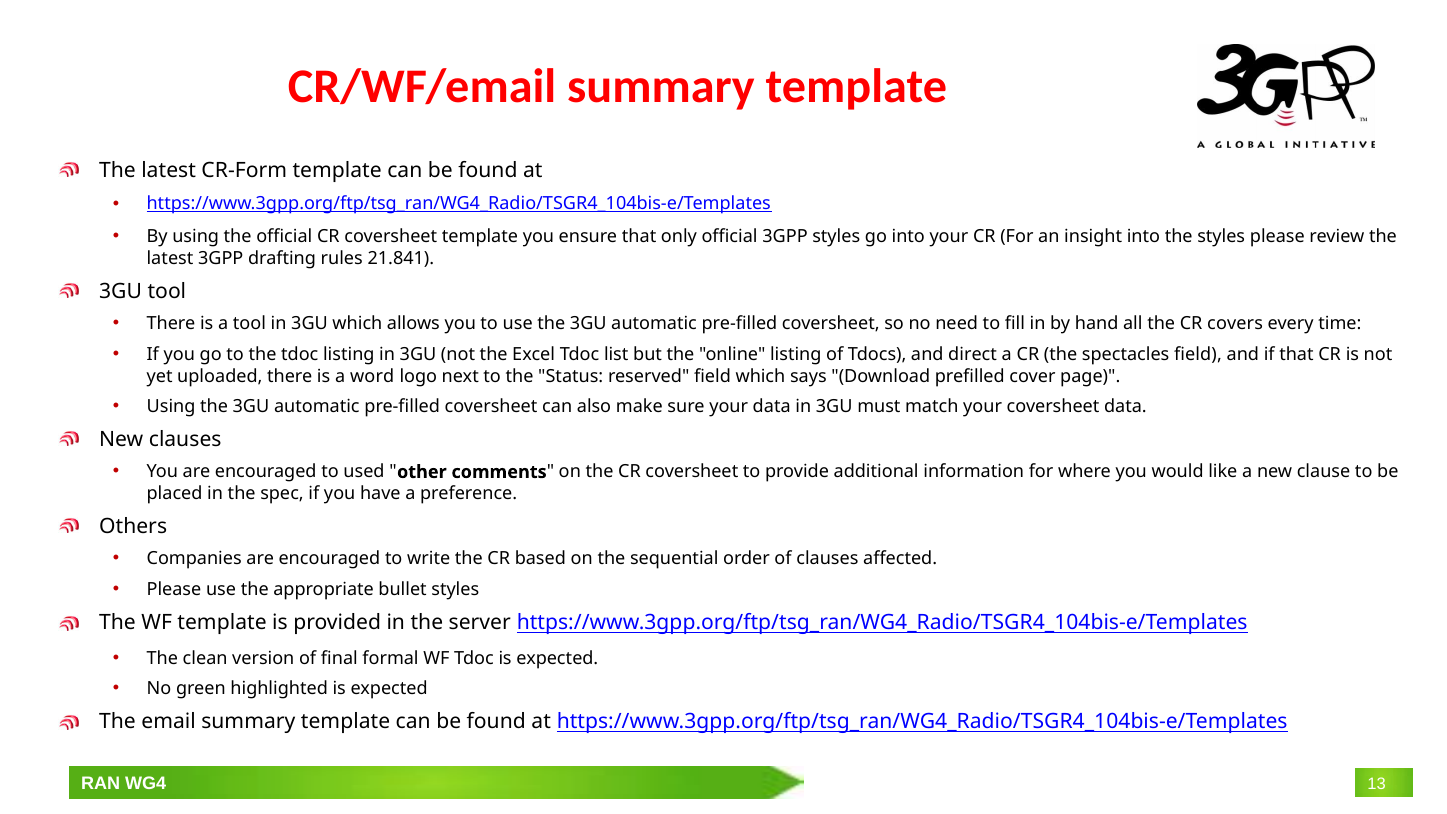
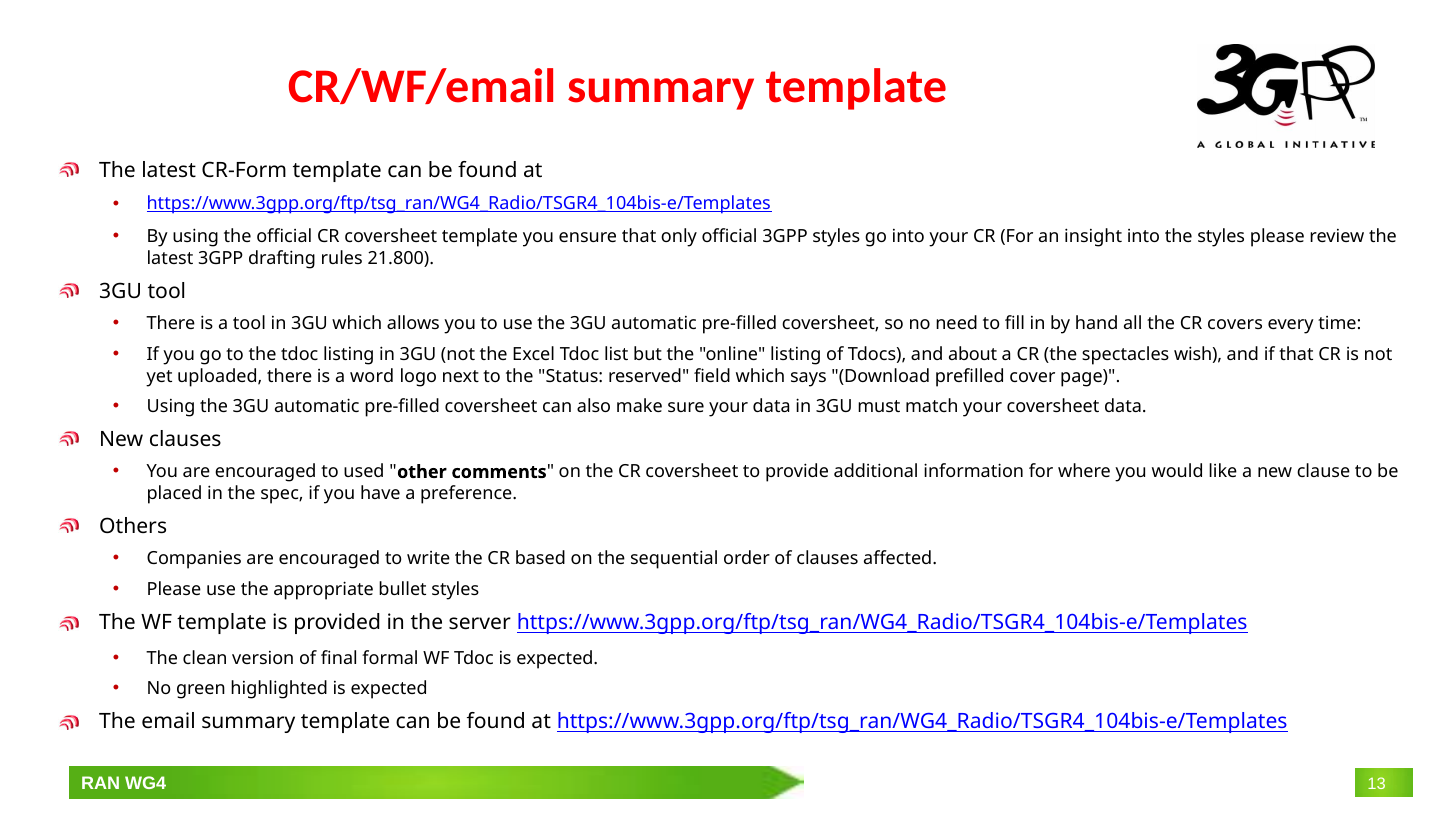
21.841: 21.841 -> 21.800 (401, 258)
direct: direct -> about (973, 354)
spectacles field: field -> wish (1198, 354)
